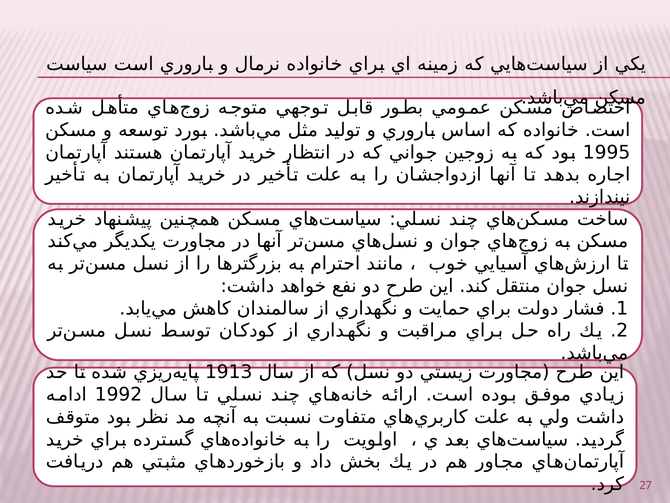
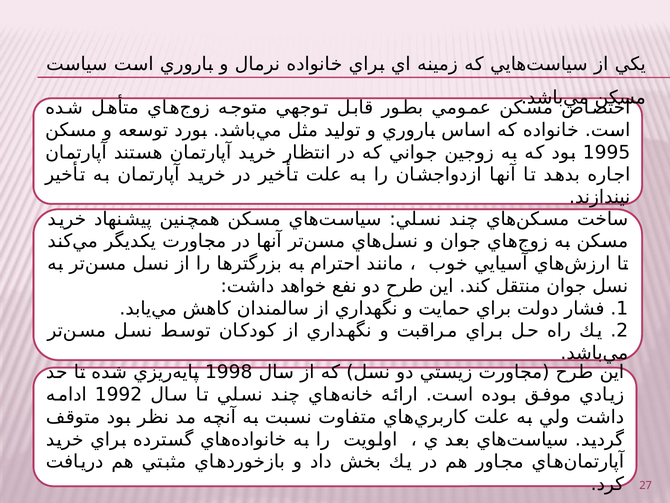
1913: 1913 -> 1998 (229, 372)
